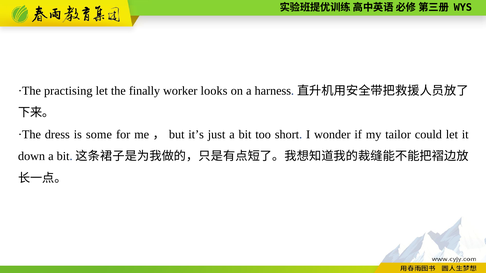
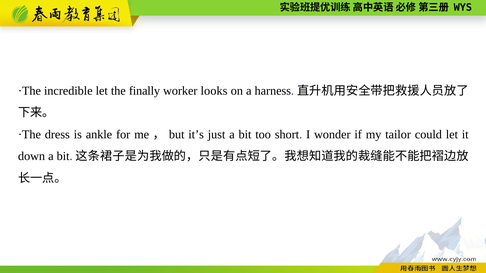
practising: practising -> incredible (68, 91)
some: some -> ankle (99, 135)
